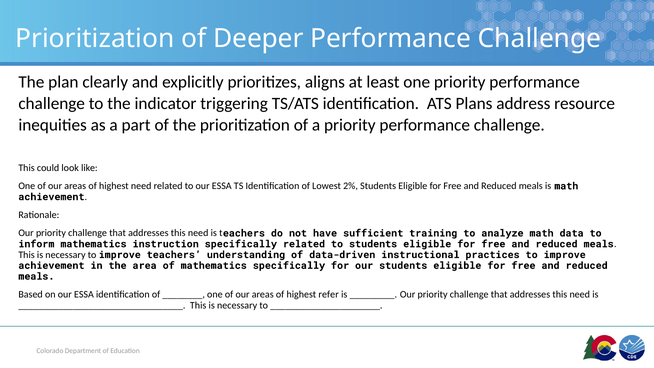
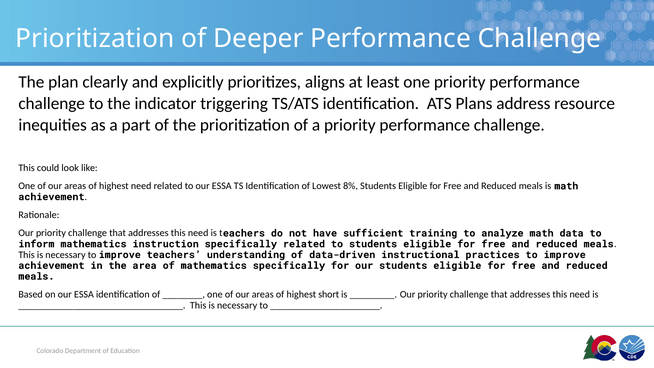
2%: 2% -> 8% (351, 186)
refer: refer -> short (329, 294)
